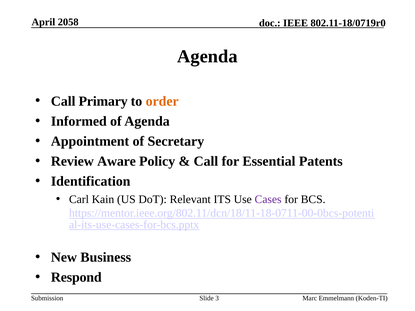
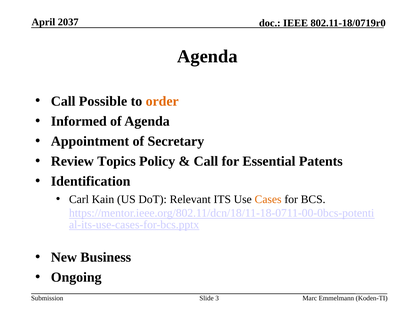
2058: 2058 -> 2037 (68, 22)
Primary: Primary -> Possible (103, 101)
Aware: Aware -> Topics (117, 161)
Cases colour: purple -> orange (268, 199)
Respond: Respond -> Ongoing (76, 278)
